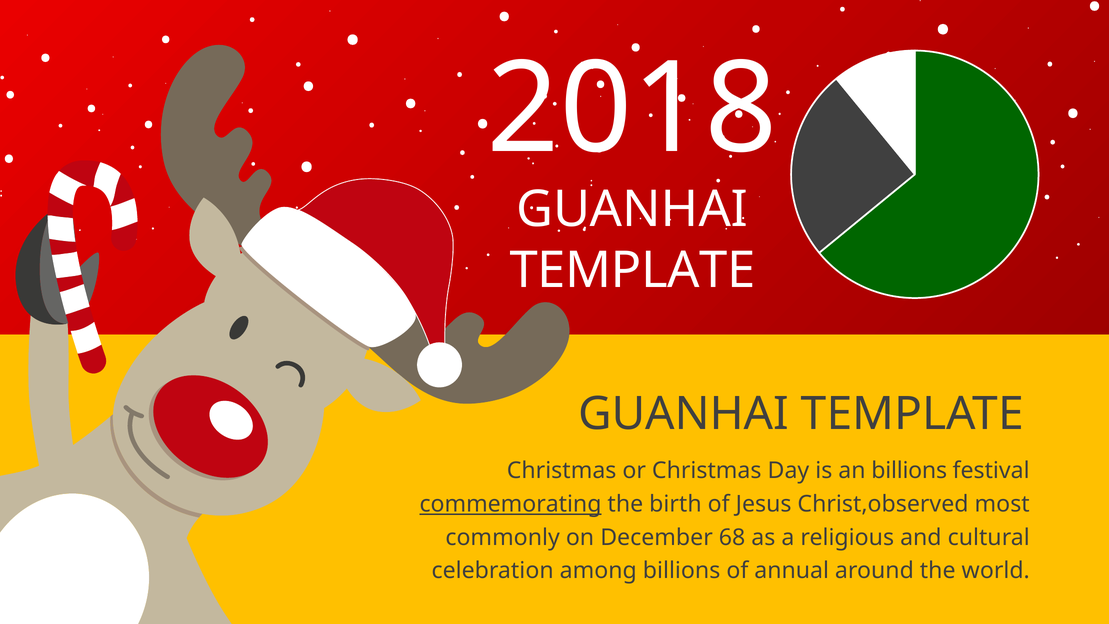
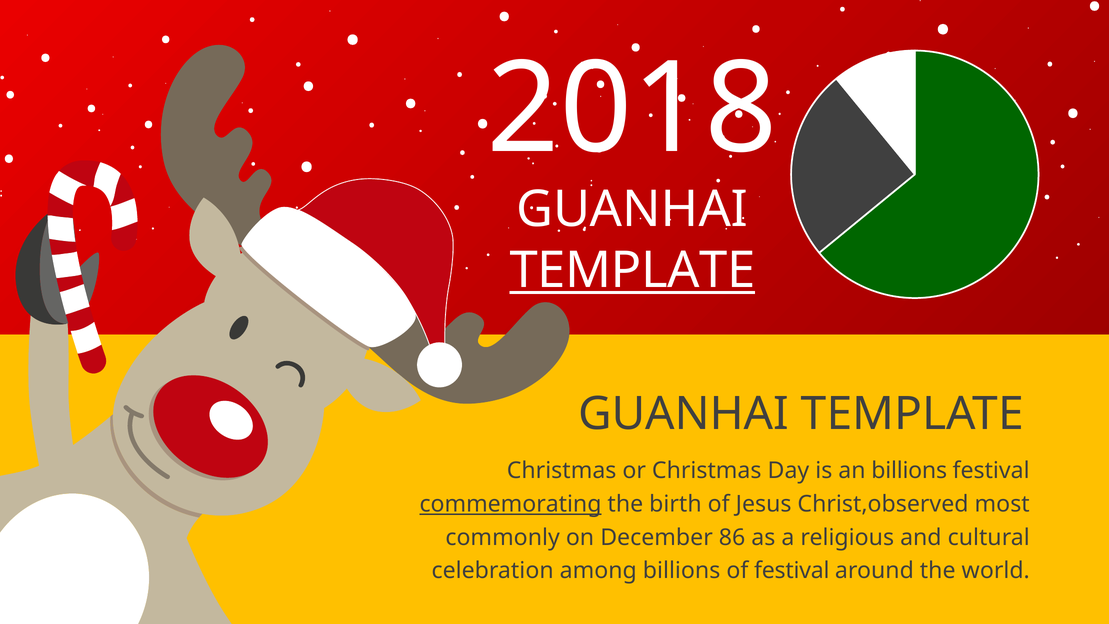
TEMPLATE underline: none -> present (632, 271)
68: 68 -> 86 (732, 537)
of annual: annual -> festival (792, 570)
